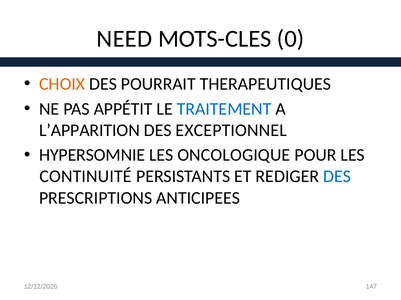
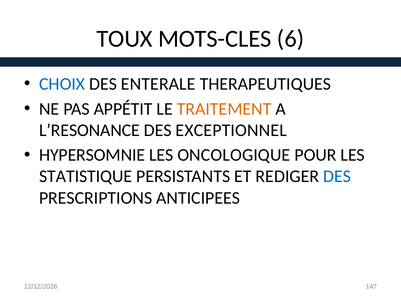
NEED: NEED -> TOUX (125, 39)
0: 0 -> 6 (291, 39)
CHOIX colour: orange -> blue (62, 84)
POURRAIT: POURRAIT -> ENTERALE (158, 84)
TRAITEMENT colour: blue -> orange (224, 109)
L’APPARITION: L’APPARITION -> L’RESONANCE (90, 131)
CONTINUITÉ: CONTINUITÉ -> STATISTIQUE (86, 177)
